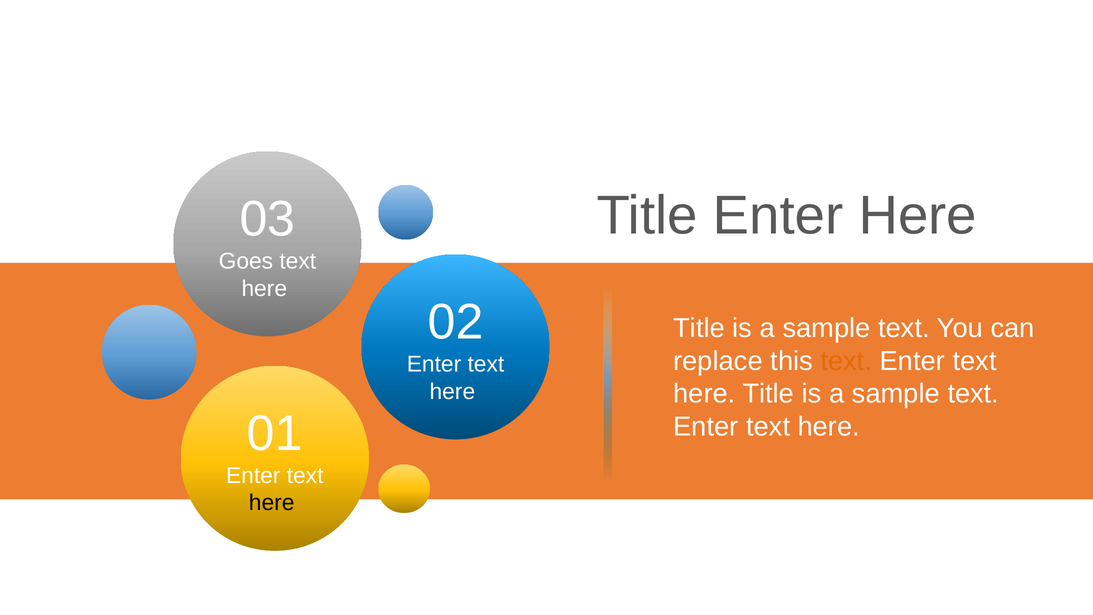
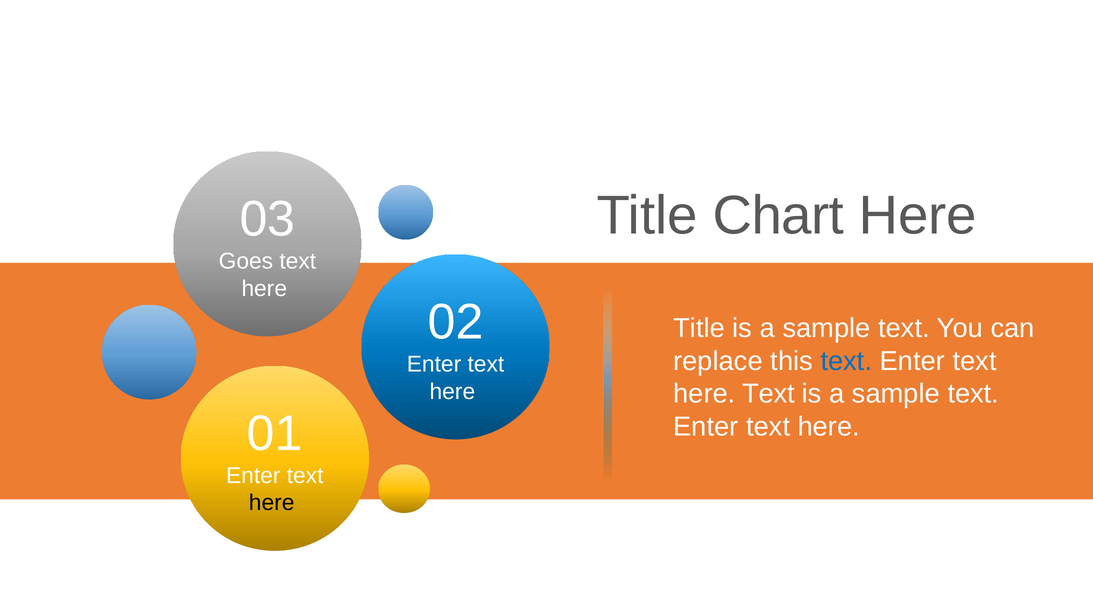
Title Enter: Enter -> Chart (778, 216)
text colour: orange -> blue (846, 361)
Title: Title -> Text (768, 394)
